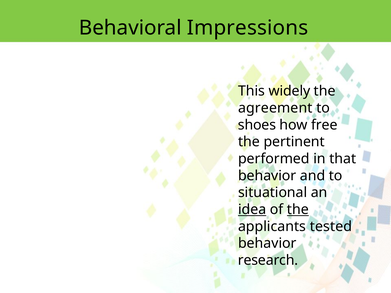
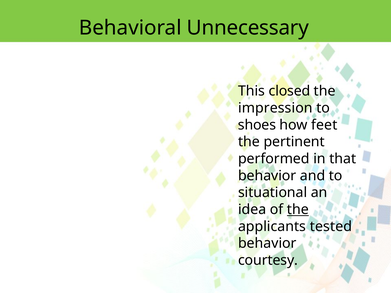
Impressions: Impressions -> Unnecessary (248, 28)
widely: widely -> closed (289, 91)
agreement: agreement -> impression (275, 108)
free: free -> feet (324, 125)
idea underline: present -> none (252, 210)
research: research -> courtesy (268, 260)
